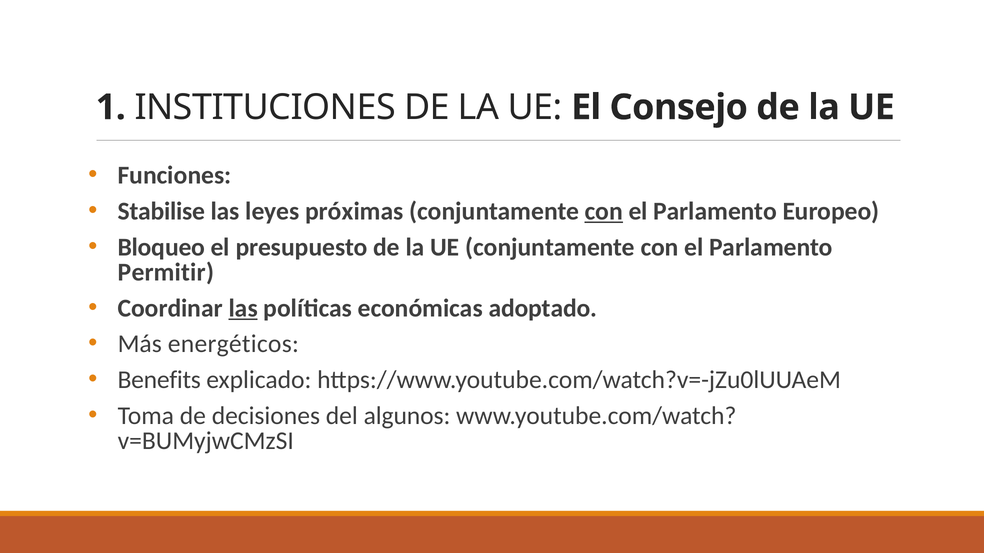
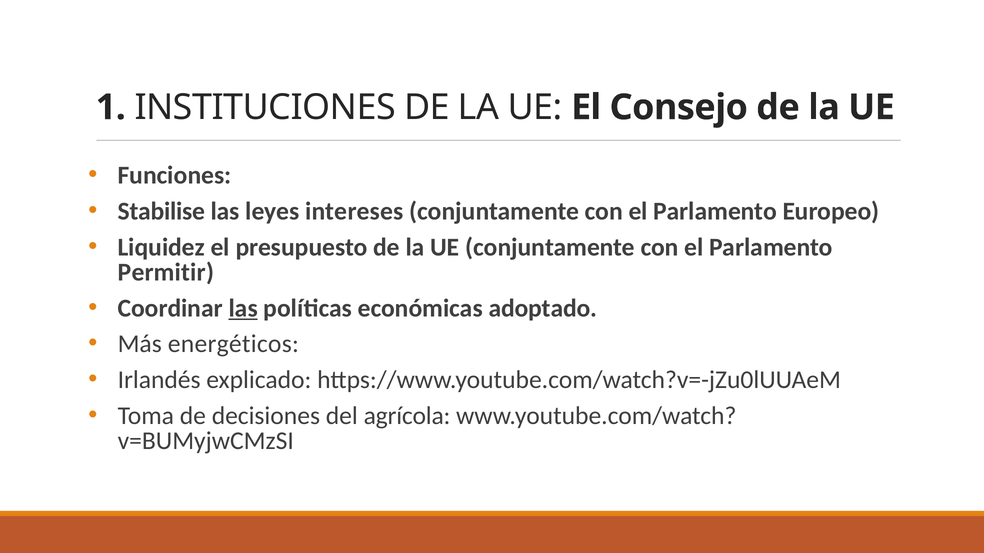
próximas: próximas -> intereses (354, 212)
con underline: present -> none (604, 212)
Bloqueo: Bloqueo -> Liquidez (161, 248)
Benefits: Benefits -> Irlandés (159, 380)
algunos: algunos -> agrícola (407, 416)
